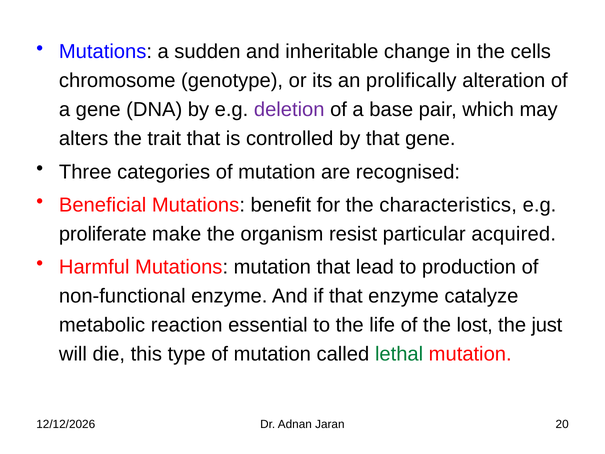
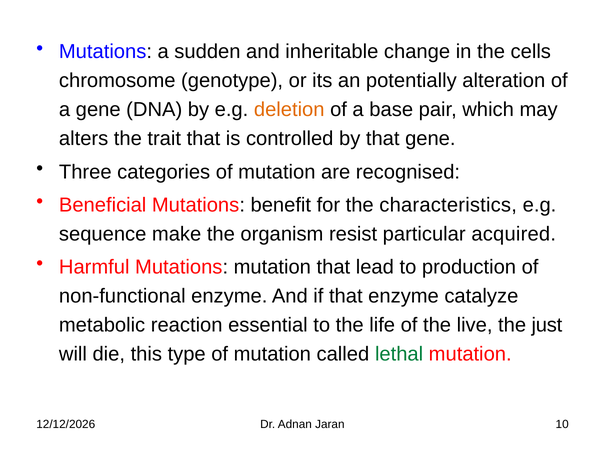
prolifically: prolifically -> potentially (411, 81)
deletion colour: purple -> orange (289, 110)
proliferate: proliferate -> sequence (103, 234)
lost: lost -> live (475, 325)
20: 20 -> 10 (562, 424)
